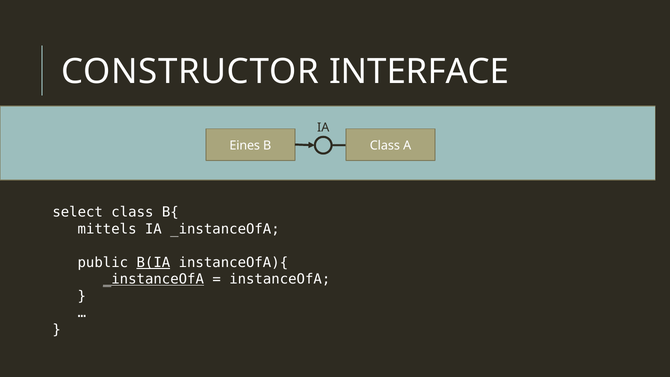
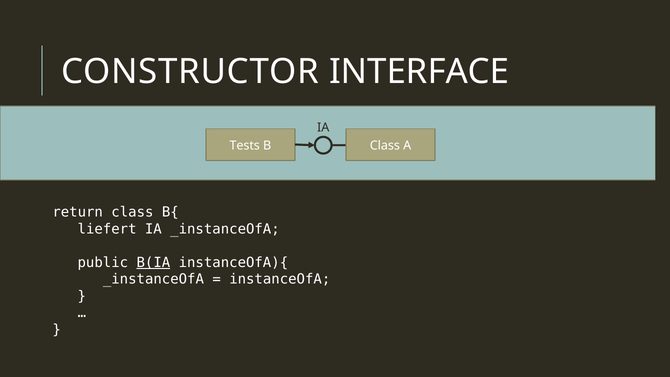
Eines: Eines -> Tests (245, 145)
select: select -> return (78, 212)
mittels: mittels -> liefert (107, 229)
_instanceOfA underline: present -> none (153, 279)
